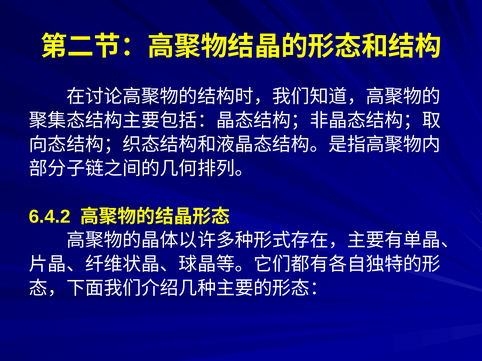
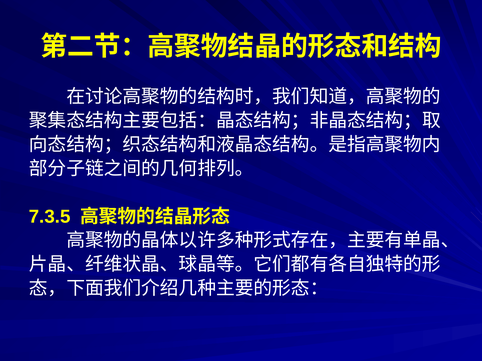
6.4.2: 6.4.2 -> 7.3.5 (50, 217)
